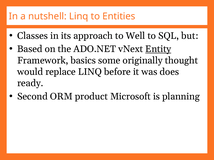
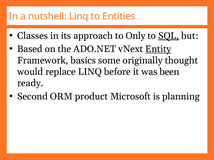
Well: Well -> Only (136, 36)
SQL underline: none -> present (169, 36)
does: does -> been (169, 72)
